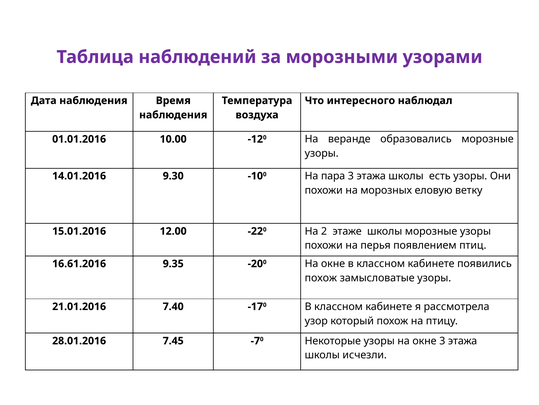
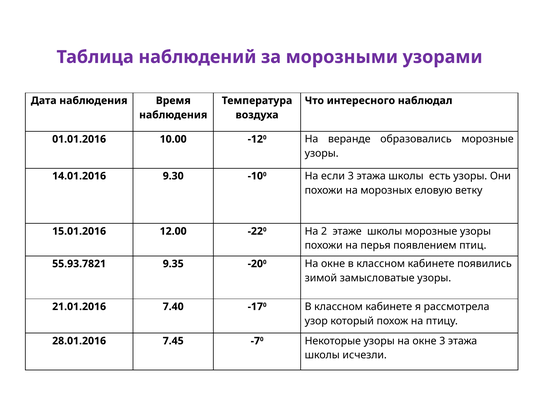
пара: пара -> если (333, 176)
16.61.2016: 16.61.2016 -> 55.93.7821 (79, 263)
похож: похож -> зимой (321, 278)
